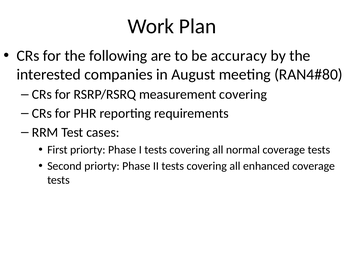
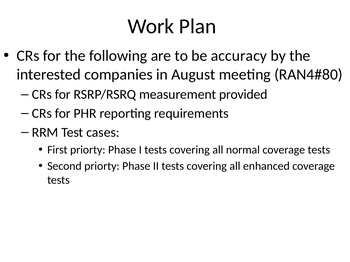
measurement covering: covering -> provided (243, 95)
